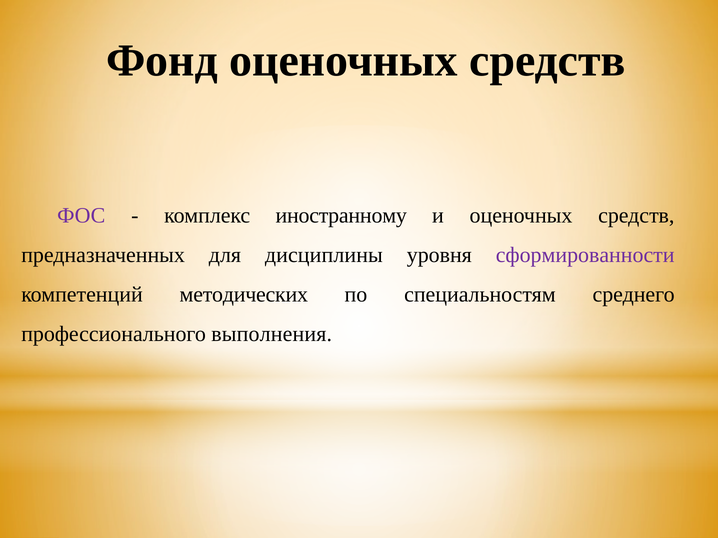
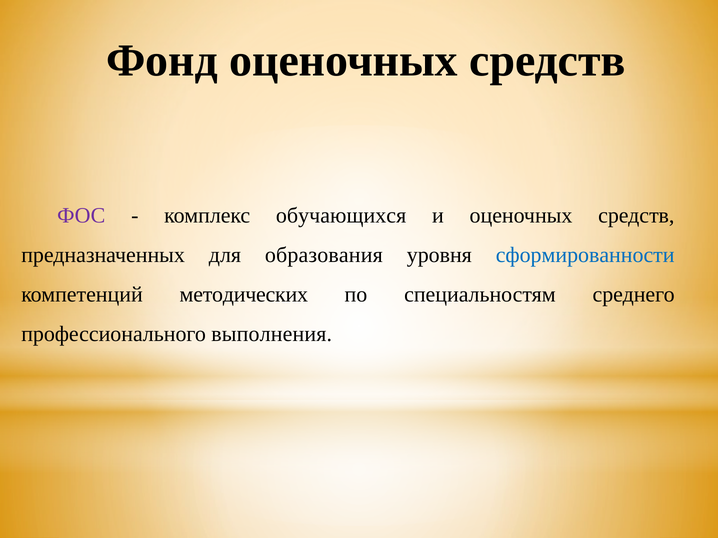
иностранному: иностранному -> обучающихся (341, 216)
дисциплины: дисциплины -> образования (324, 255)
сформированности colour: purple -> blue (585, 255)
